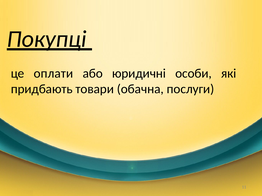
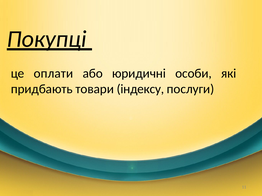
обачна: обачна -> індексу (140, 89)
